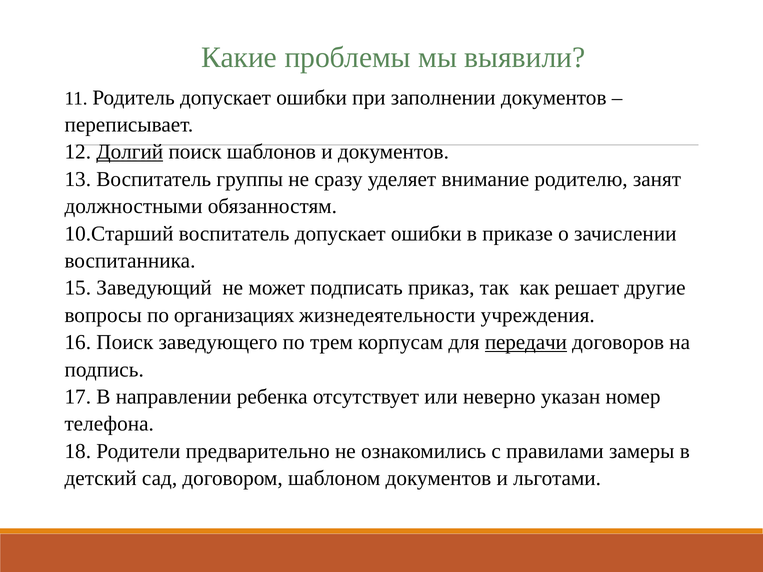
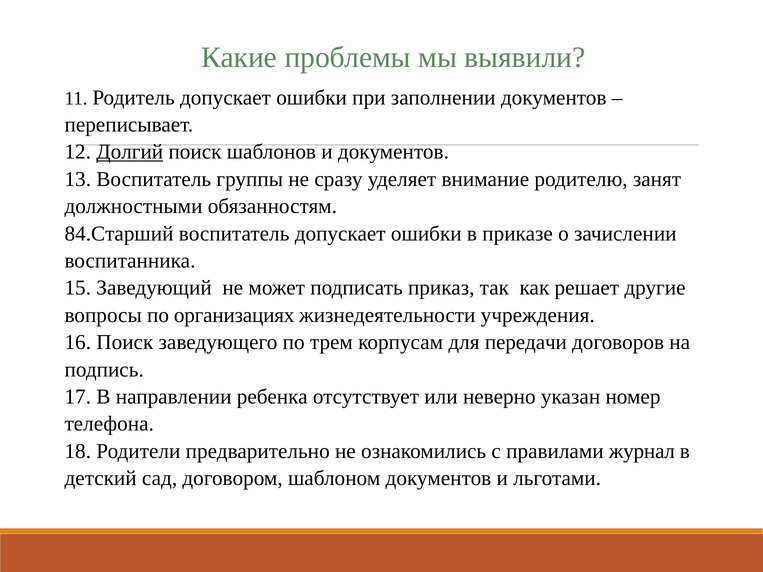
10.Старший: 10.Старший -> 84.Старший (119, 234)
передачи underline: present -> none (526, 343)
замеры: замеры -> журнал (642, 451)
